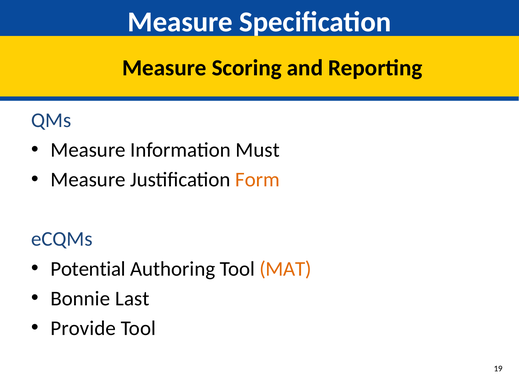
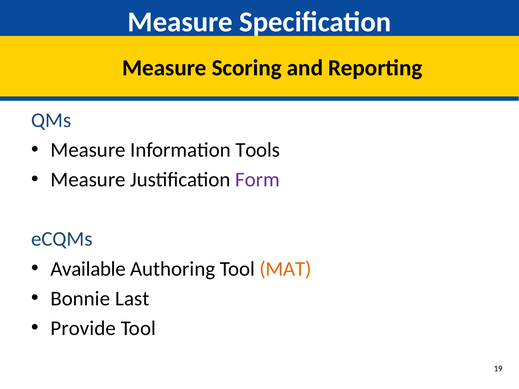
Must: Must -> Tools (258, 150)
Form colour: orange -> purple (258, 180)
Potential: Potential -> Available (88, 269)
